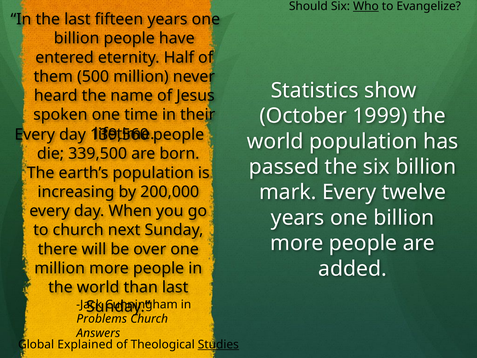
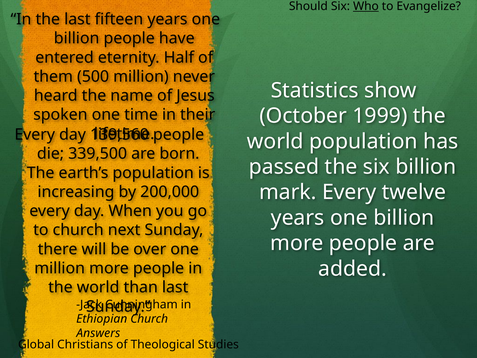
Problems: Problems -> Ethiopian (102, 319)
Explained: Explained -> Christians (85, 344)
Studies underline: present -> none (218, 344)
